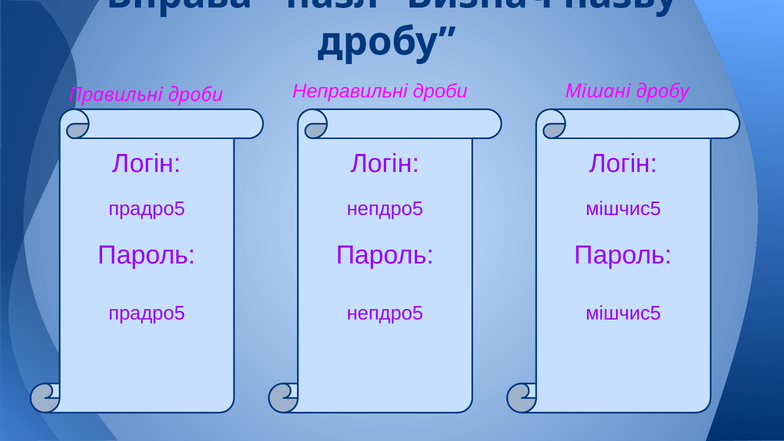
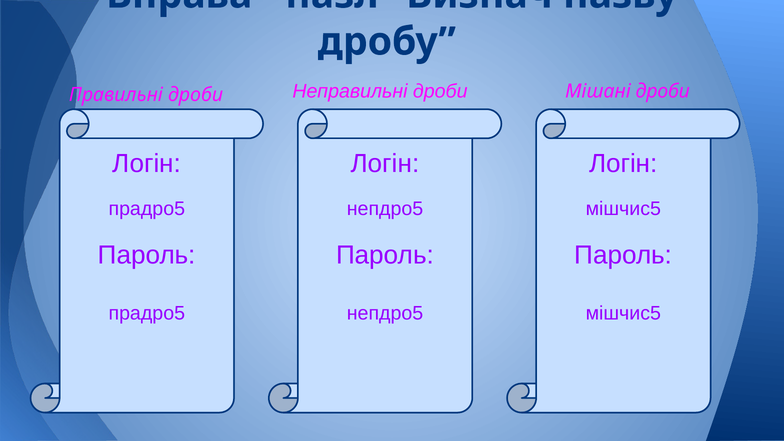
Мішані дробу: дробу -> дроби (663, 91)
